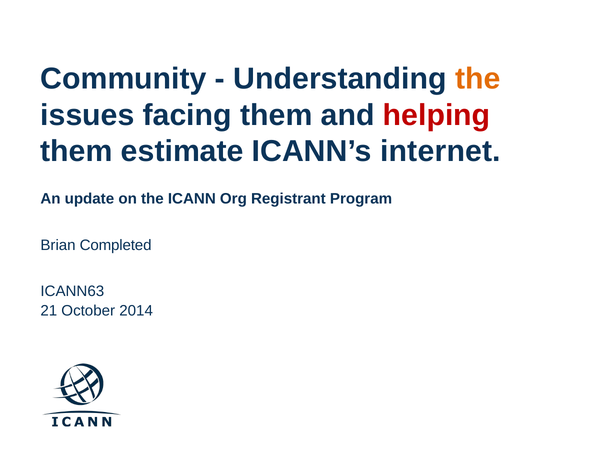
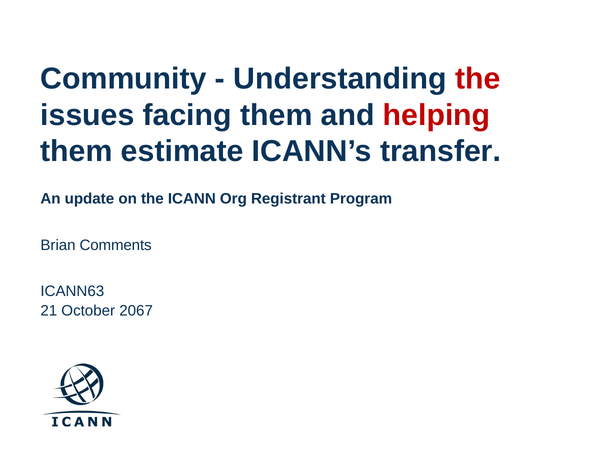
the colour: orange -> red (478, 79)
internet: internet -> transfer (441, 152)
Completed: Completed -> Comments (116, 246)
2014: 2014 -> 2067 (136, 311)
